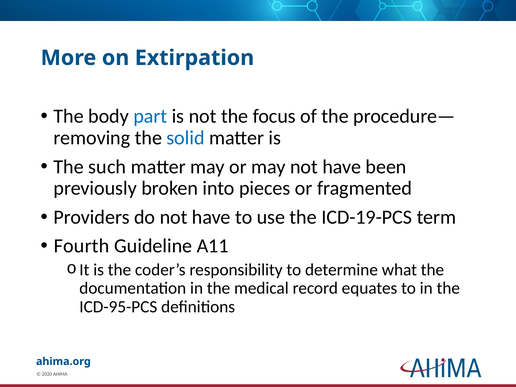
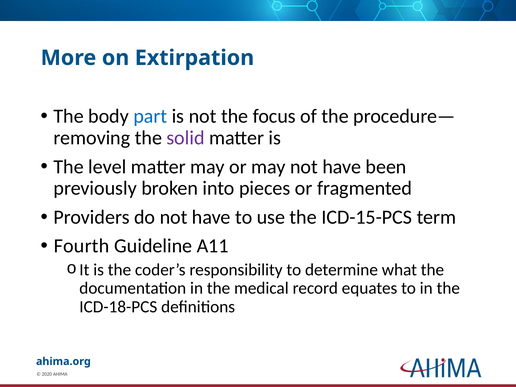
solid colour: blue -> purple (186, 138)
such: such -> level (107, 167)
ICD-19-PCS: ICD-19-PCS -> ICD-15-PCS (367, 217)
ICD-95-PCS: ICD-95-PCS -> ICD-18-PCS (118, 307)
